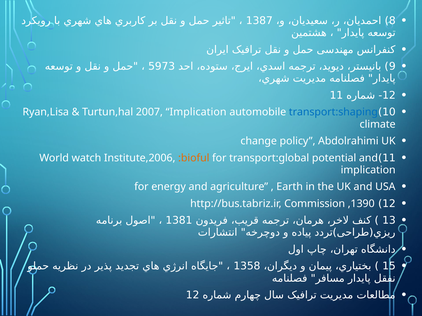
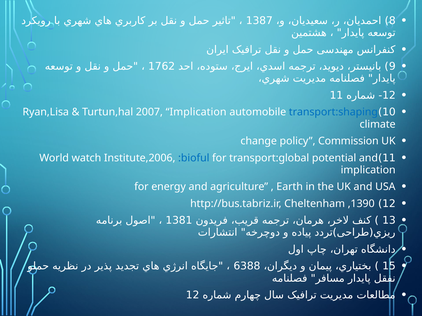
5973: 5973 -> 1762 (162, 66)
Abdolrahimi: Abdolrahimi -> Commission (348, 141)
:bioful colour: orange -> blue (194, 158)
Commission: Commission -> Cheltenham (315, 204)
1358: 1358 -> 6388 (247, 267)
